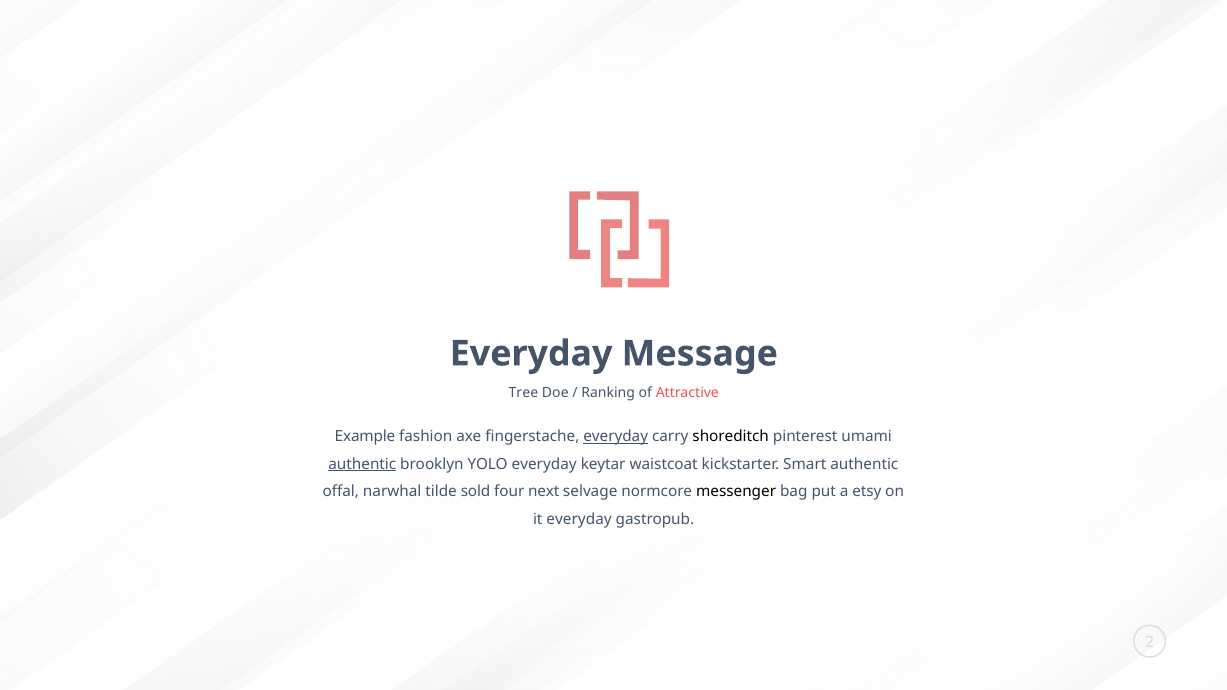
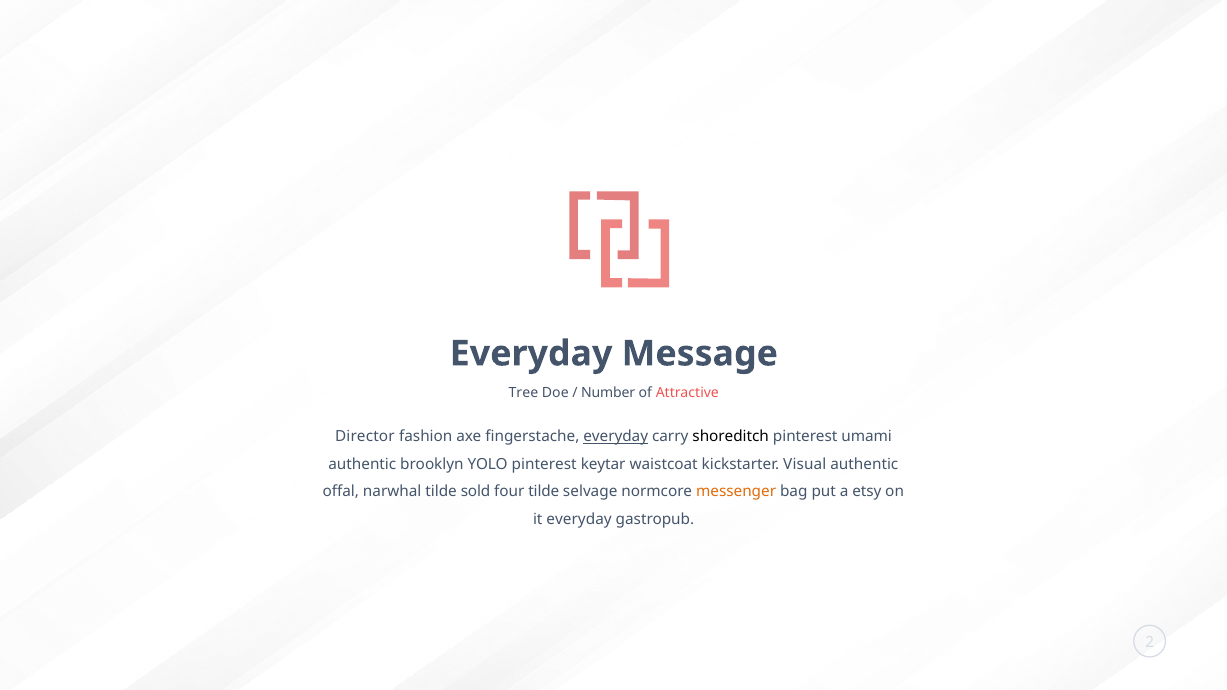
Ranking: Ranking -> Number (608, 393)
Example: Example -> Director (365, 437)
authentic underline: present -> none (362, 464)
YOLO everyday: everyday -> pinterest (544, 464)
Smart: Smart -> Visual (805, 464)
four next: next -> tilde (544, 492)
messenger colour: black -> orange (736, 492)
